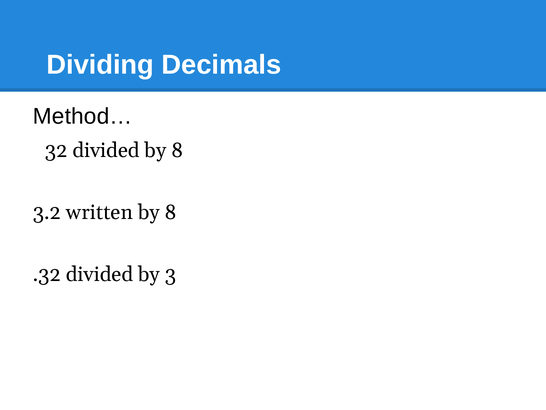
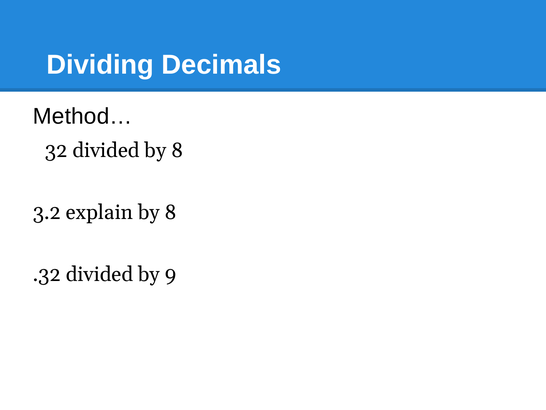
written: written -> explain (99, 212)
3: 3 -> 9 (171, 274)
